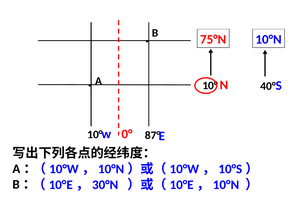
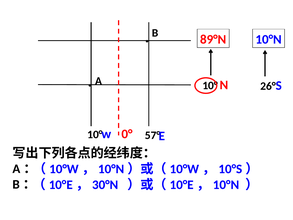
75°N: 75°N -> 89°N (213, 39)
40°: 40° -> 26° (268, 86)
87°: 87° -> 57° (153, 135)
